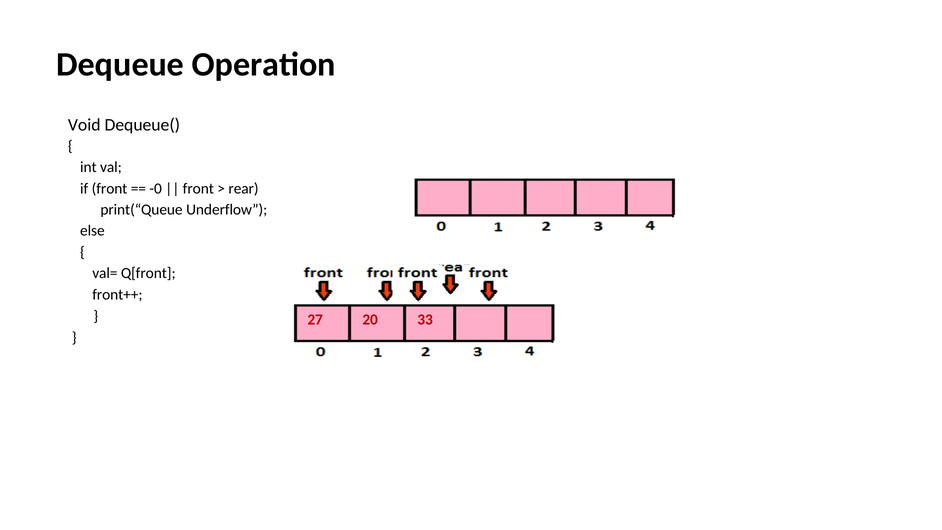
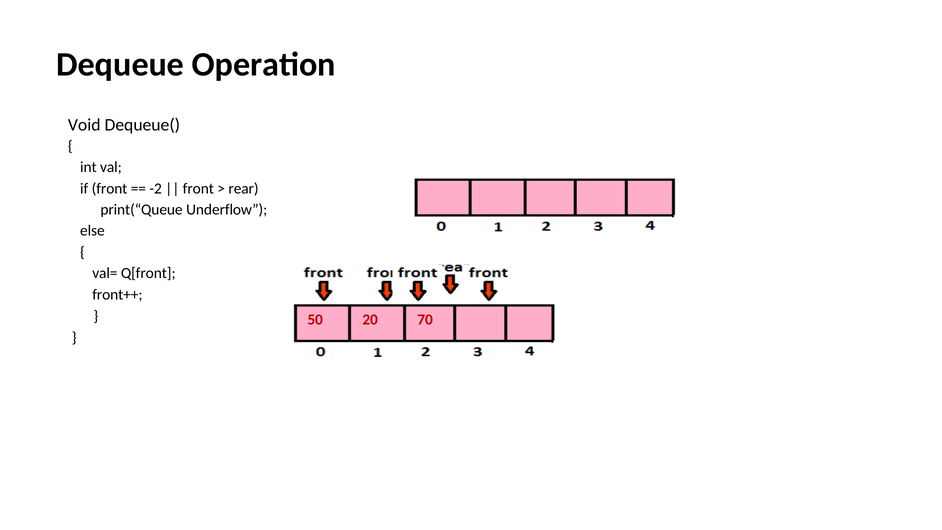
-0: -0 -> -2 (156, 188)
27: 27 -> 50 (315, 320)
33: 33 -> 70 (425, 320)
